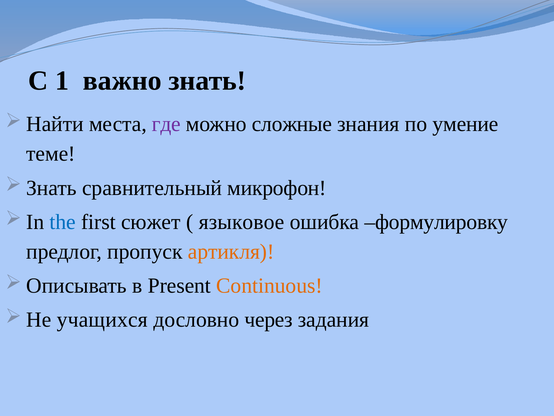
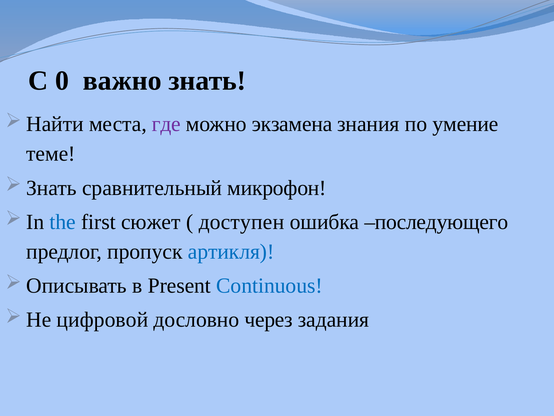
1: 1 -> 0 (62, 81)
сложные: сложные -> экзамена (292, 124)
языковое: языковое -> доступен (241, 222)
формулировку: формулировку -> последующего (436, 222)
артикля colour: orange -> blue (231, 251)
Continuous colour: orange -> blue (269, 285)
учащихся: учащихся -> цифровой (102, 319)
